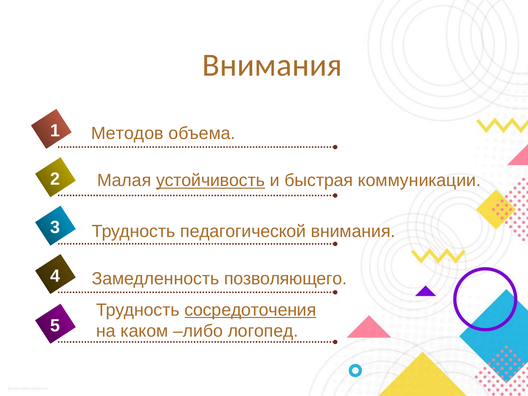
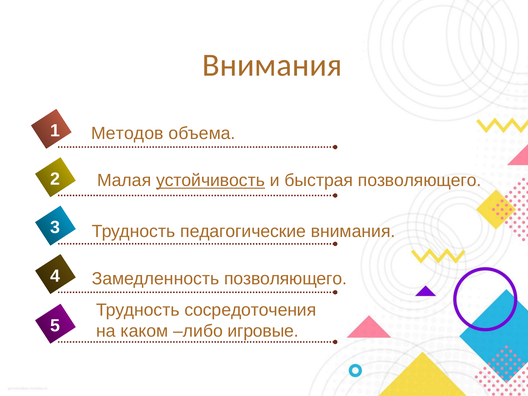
быстрая коммуникации: коммуникации -> позволяющего (420, 180)
педагогической: педагогической -> педагогические (243, 231)
сосредоточения underline: present -> none (250, 310)
логопед: логопед -> игровые (263, 331)
